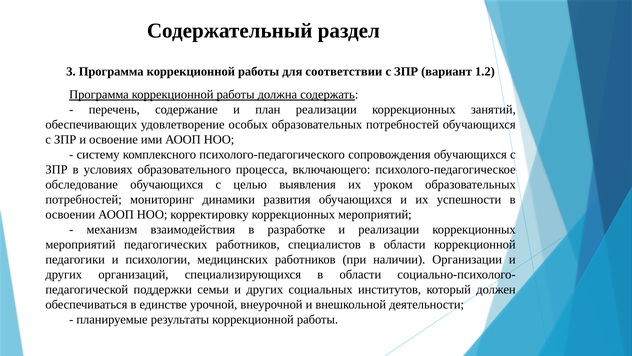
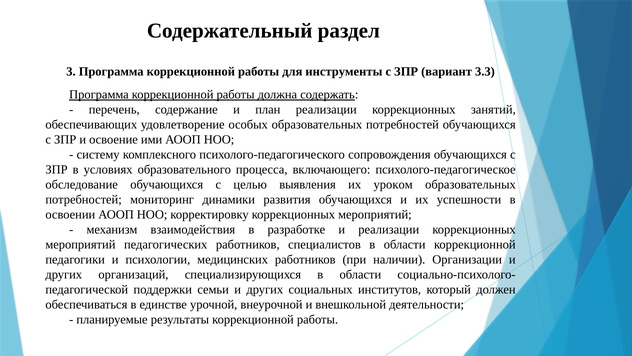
соответствии: соответствии -> инструменты (344, 71)
1.2: 1.2 -> 3.3 (485, 71)
